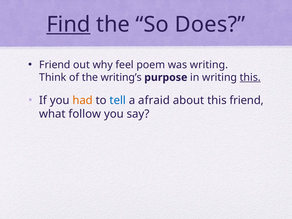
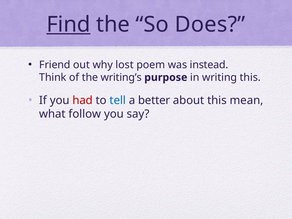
feel: feel -> lost (125, 65)
was writing: writing -> instead (209, 65)
this underline: present -> none (250, 77)
had colour: orange -> red (83, 100)
afraid: afraid -> better (154, 100)
this friend: friend -> mean (247, 100)
